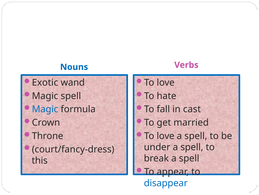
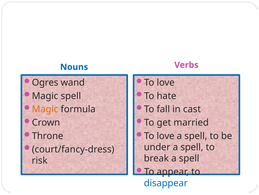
Exotic: Exotic -> Ogres (45, 82)
Magic colour: blue -> orange (45, 109)
this: this -> risk (40, 160)
